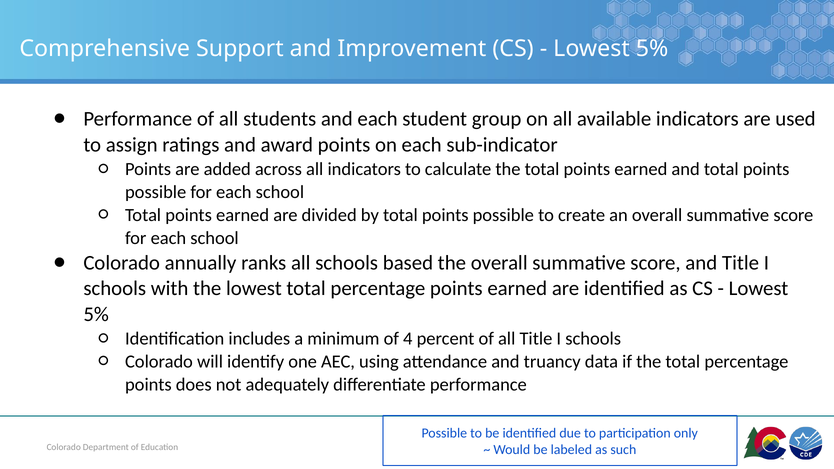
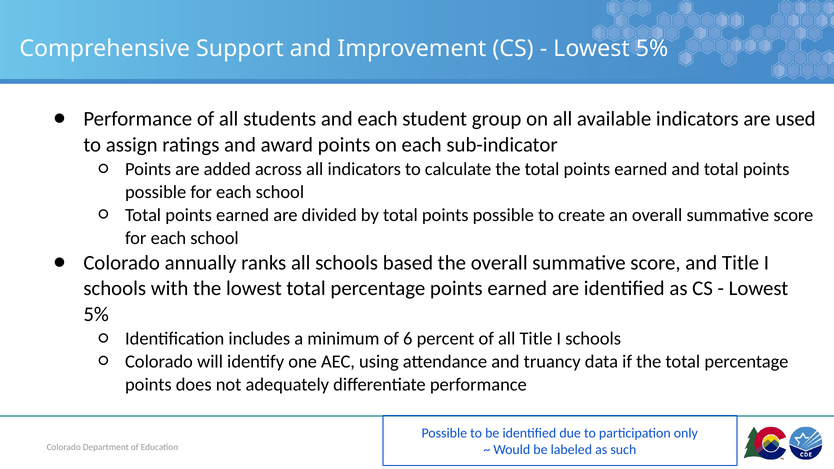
4: 4 -> 6 (408, 339)
